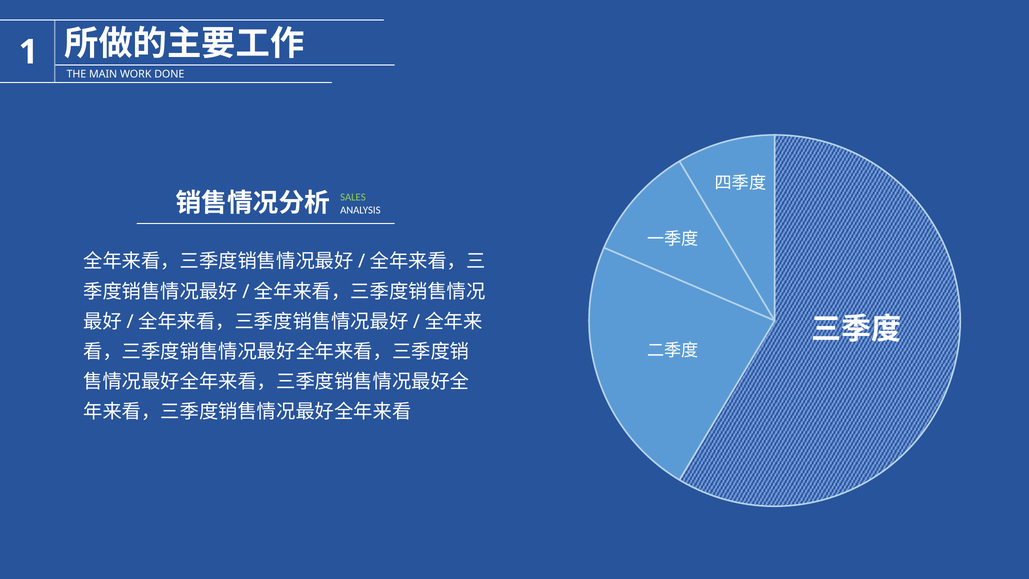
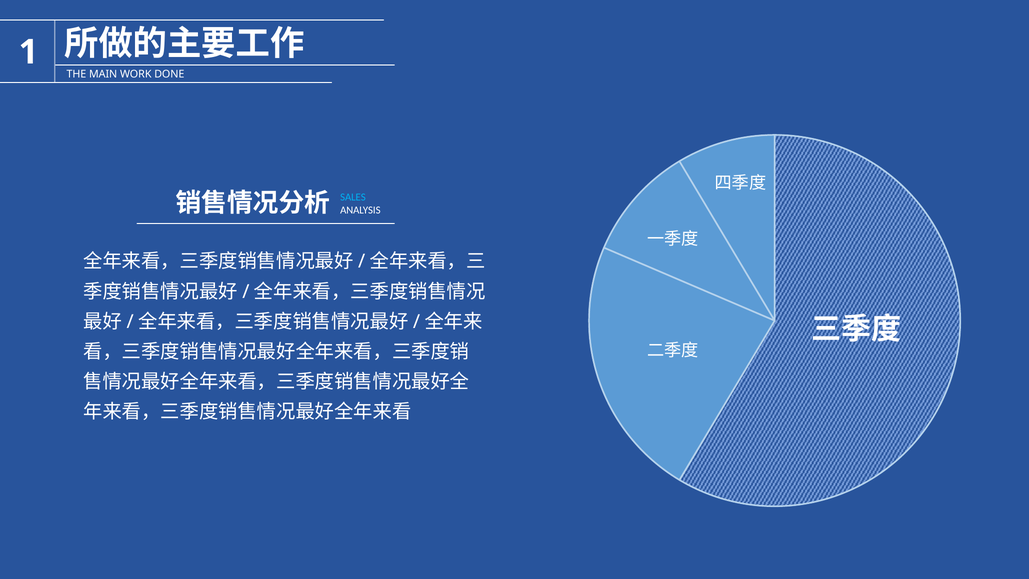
SALES colour: light green -> light blue (353, 197)
